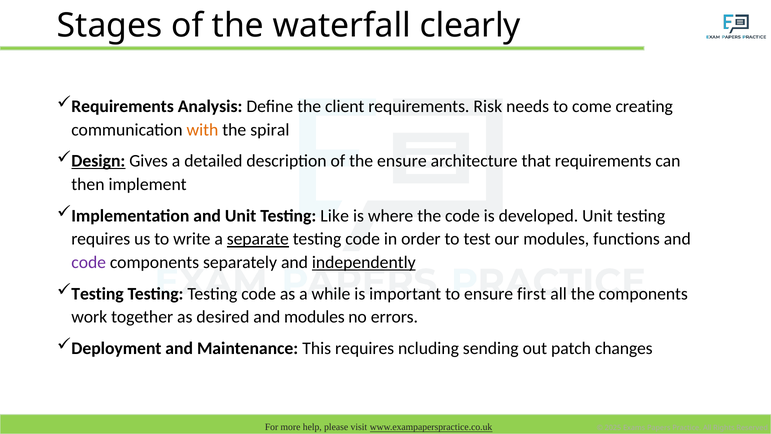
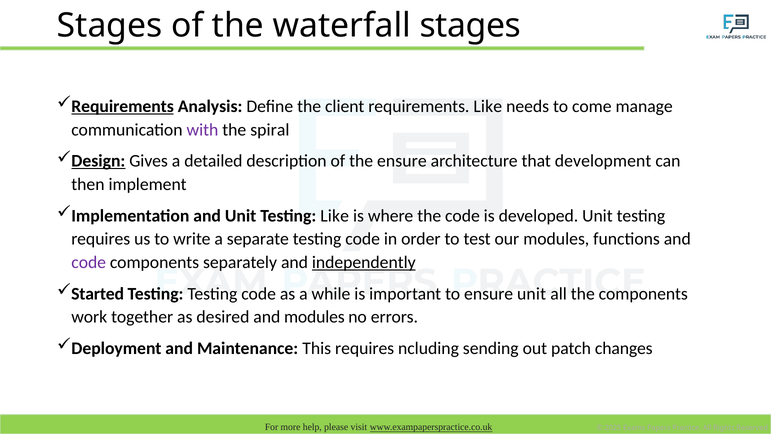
waterfall clearly: clearly -> stages (470, 25)
Requirements underline: none -> present (123, 106)
requirements Risk: Risk -> Like (488, 106)
creating: creating -> manage (644, 106)
with colour: orange -> purple (202, 130)
that requirements: requirements -> development (603, 161)
separate underline: present -> none (258, 239)
Testing: Testing -> Started (98, 294)
ensure first: first -> unit (532, 294)
